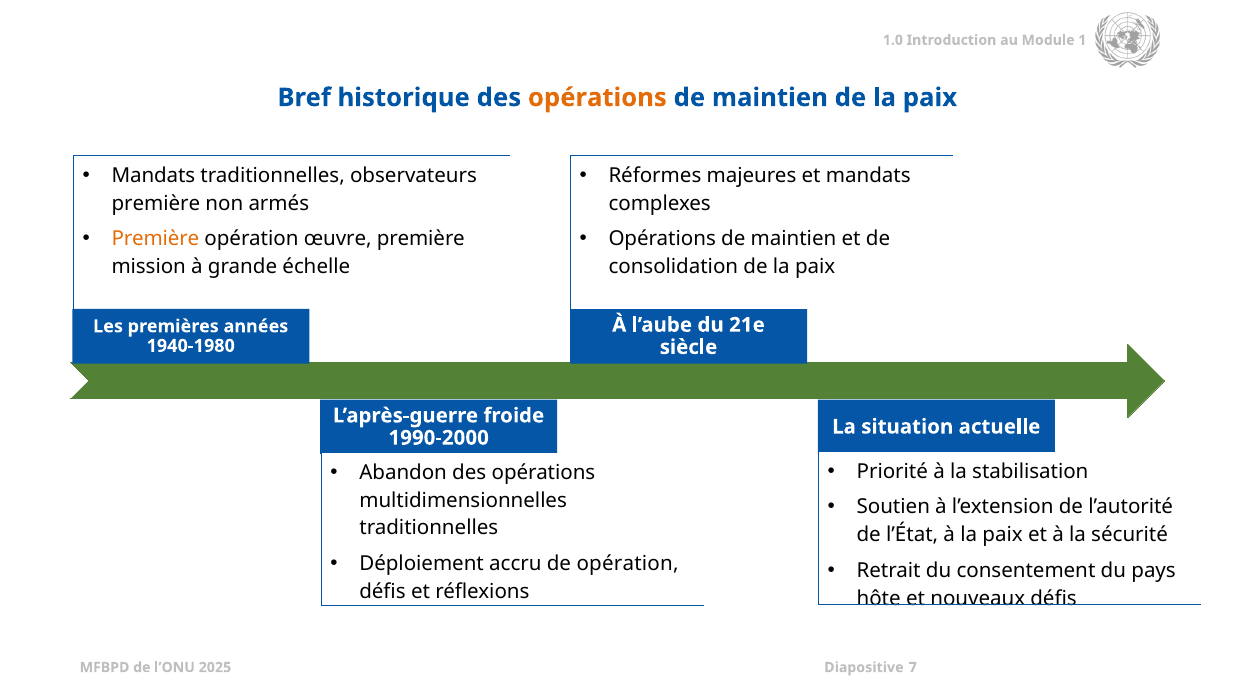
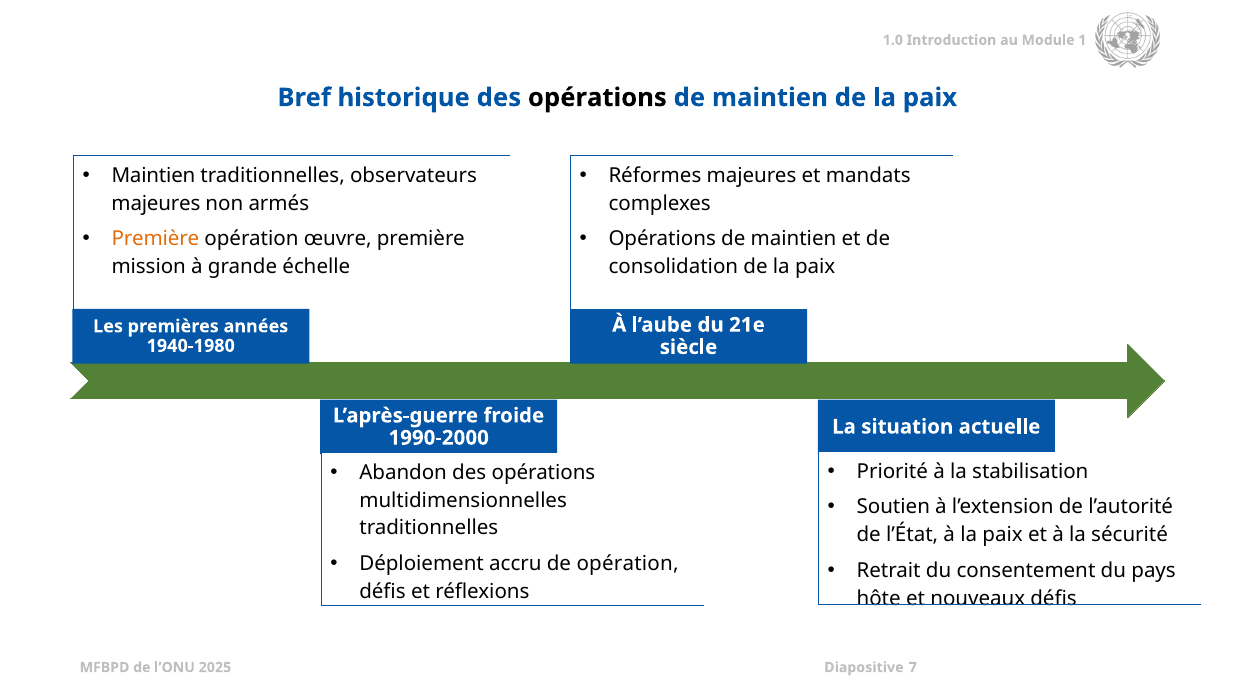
opérations colour: orange -> black (597, 98)
Mandats: Mandats -> Maintien (153, 175)
première: première -> majeures (156, 203)
